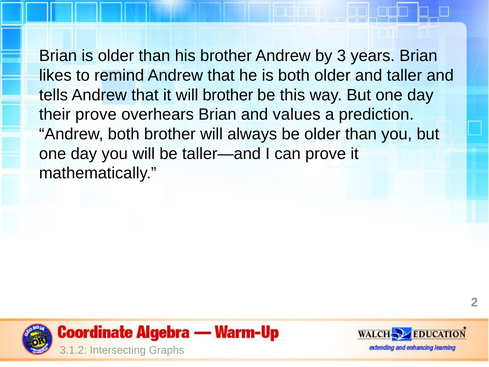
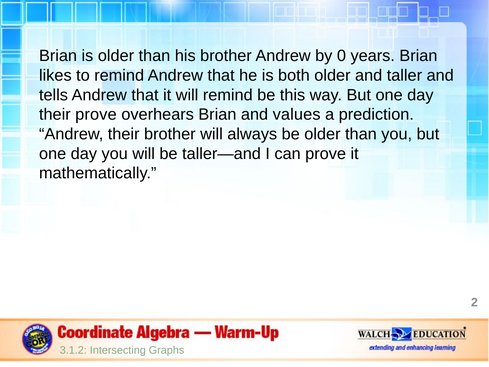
3: 3 -> 0 (341, 56)
will brother: brother -> remind (228, 95)
Andrew both: both -> their (124, 134)
